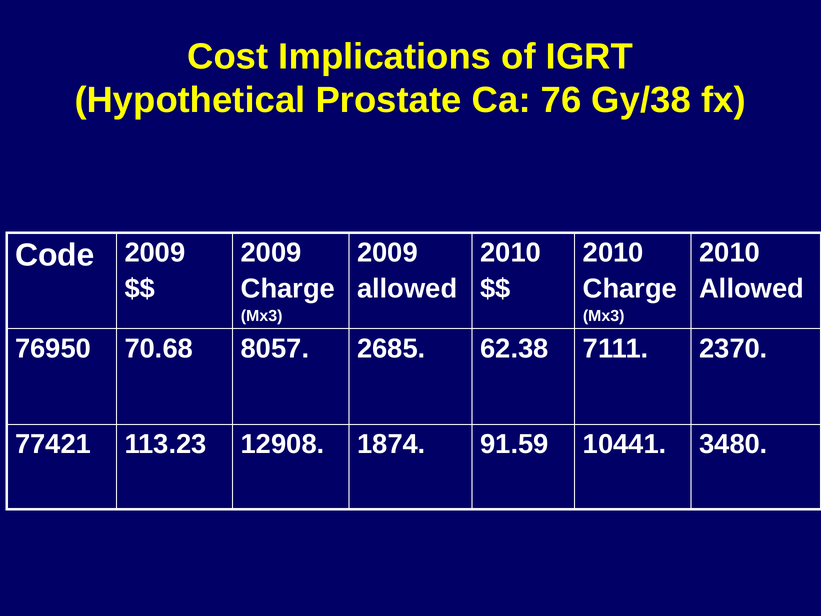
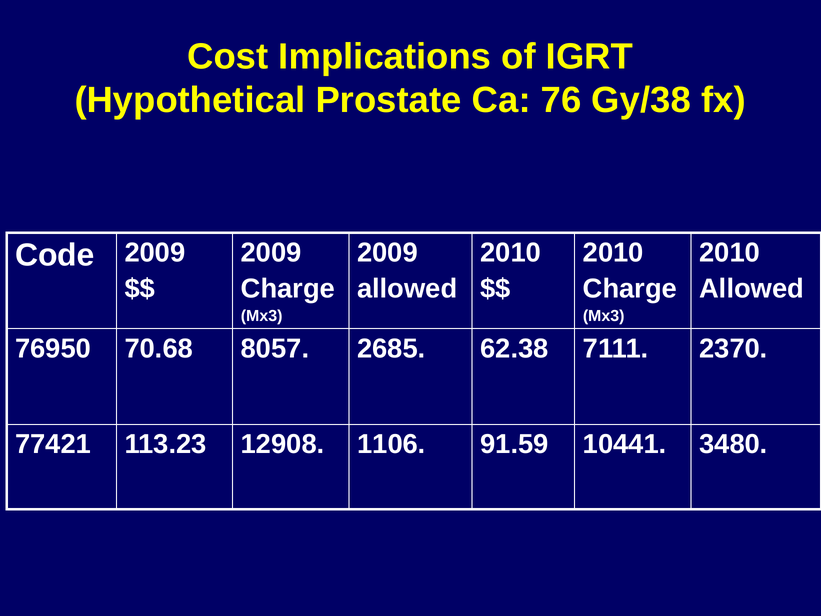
1874: 1874 -> 1106 (391, 444)
